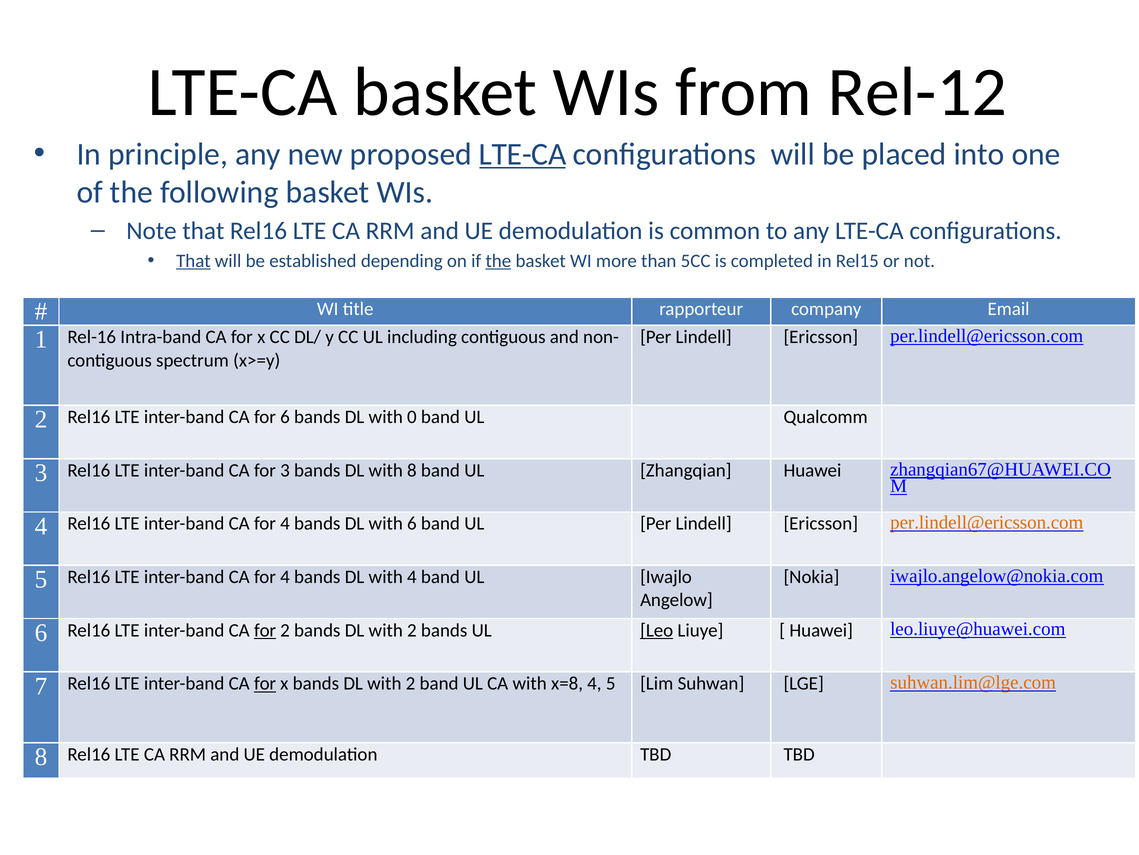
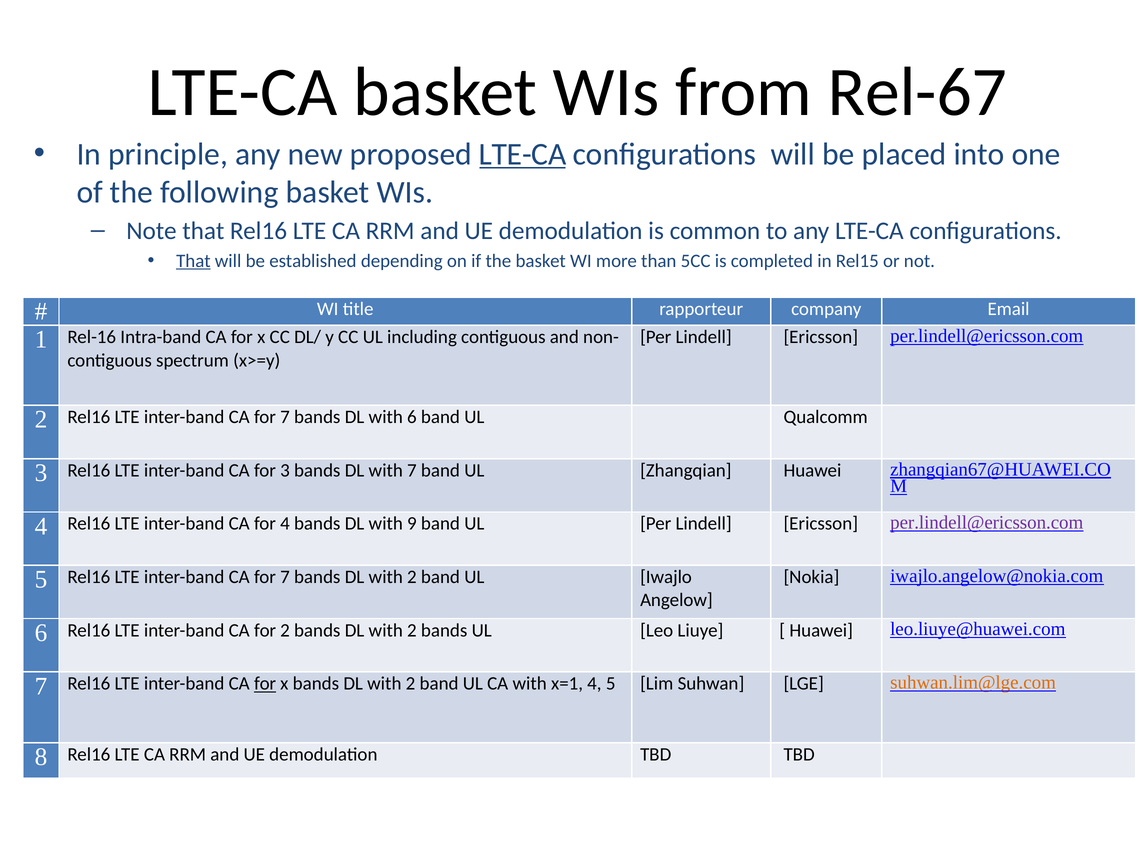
Rel-12: Rel-12 -> Rel-67 (917, 92)
the underline: present -> none (498, 261)
6: 6 -> 7 (285, 417)
with 0: 0 -> 6 (412, 417)
with 8: 8 -> 7 (412, 470)
with 6: 6 -> 9 (412, 523)
per.lindell@ericsson.com colour: orange -> purple (987, 522)
4: 4 -> 7 (285, 577)
4: 4 -> 2 (412, 577)
for underline: present -> none (265, 630)
Leo underline: present -> none (657, 630)
x=8: x=8 -> x=1 (567, 683)
